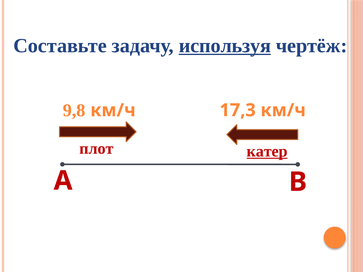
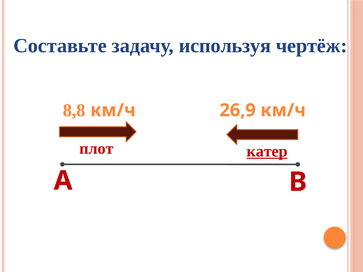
используя underline: present -> none (225, 46)
9,8: 9,8 -> 8,8 (74, 110)
17,3: 17,3 -> 26,9 (238, 110)
